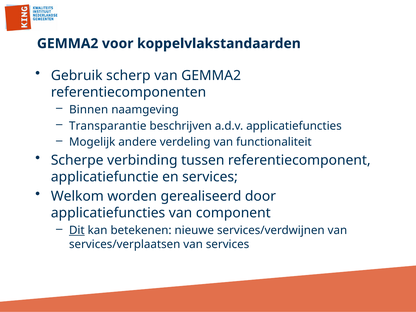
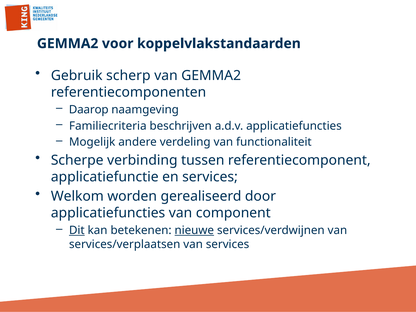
Binnen: Binnen -> Daarop (89, 110)
Transparantie: Transparantie -> Familiecriteria (108, 126)
nieuwe underline: none -> present (194, 230)
